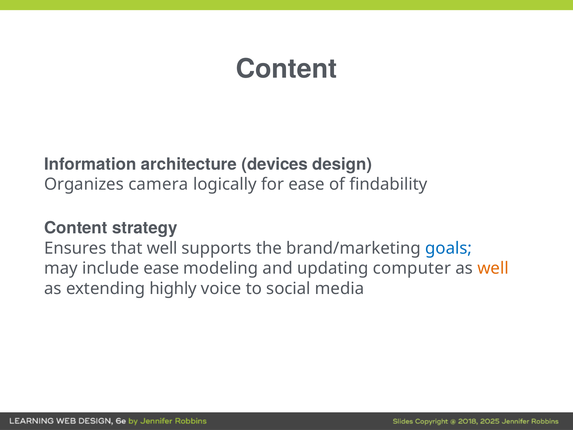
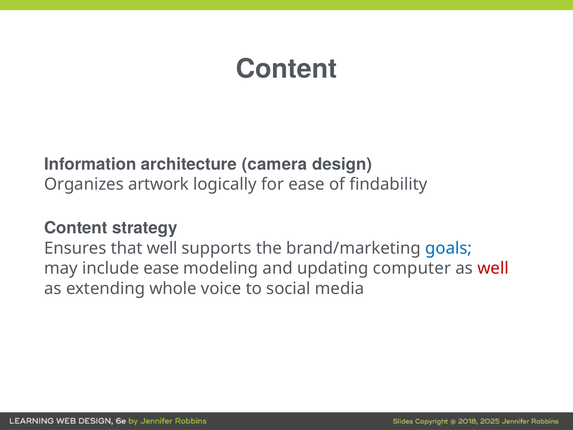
devices: devices -> camera (275, 164)
camera: camera -> artwork (159, 184)
well colour: orange -> red (493, 268)
highly: highly -> whole (173, 288)
